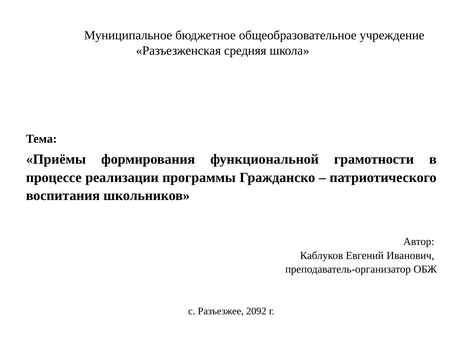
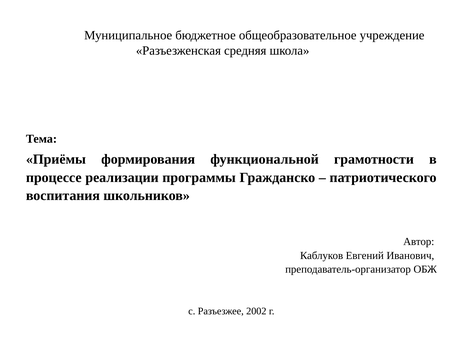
2092: 2092 -> 2002 (256, 311)
